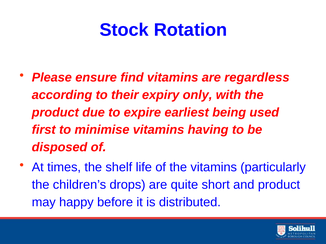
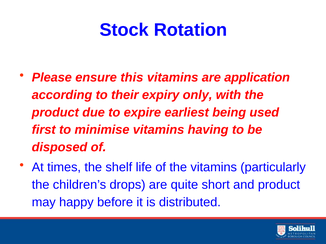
find: find -> this (132, 78)
regardless: regardless -> application (257, 78)
